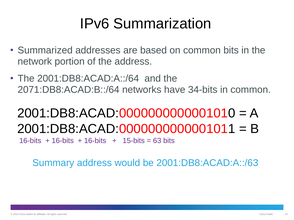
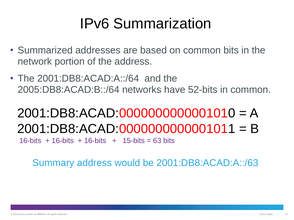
2071:DB8:ACAD:B::/64: 2071:DB8:ACAD:B::/64 -> 2005:DB8:ACAD:B::/64 (69, 90)
34-bits: 34-bits -> 52-bits (203, 90)
